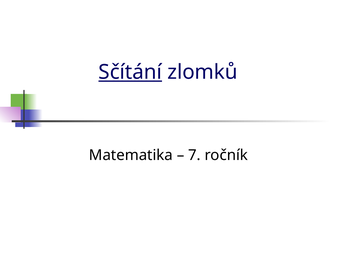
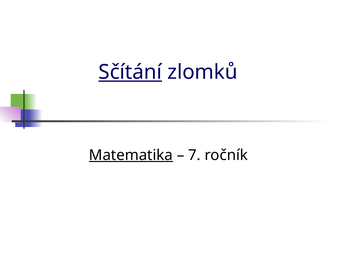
Matematika underline: none -> present (131, 155)
